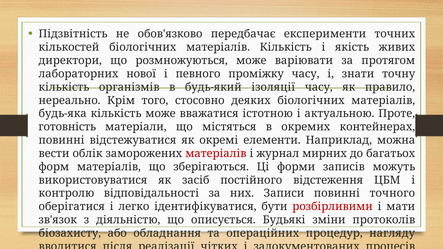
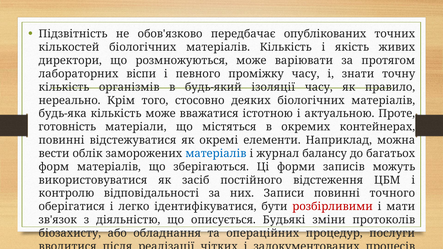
експерименти: експерименти -> опублікованих (325, 34)
нової: нової -> віспи (141, 74)
матеріалів colour: red -> blue (216, 154)
мирних: мирних -> балансу (325, 154)
нагляду: нагляду -> послуги (392, 233)
